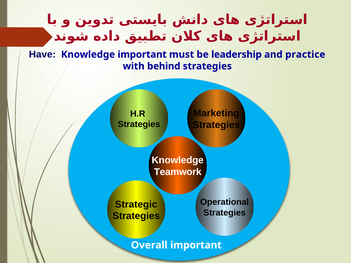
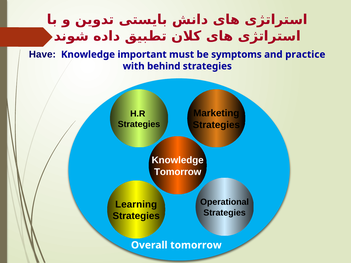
leadership: leadership -> symptoms (236, 55)
Teamwork: Teamwork -> Tomorrow (178, 172)
Strategic: Strategic -> Learning (136, 205)
Overall important: important -> tomorrow (196, 245)
